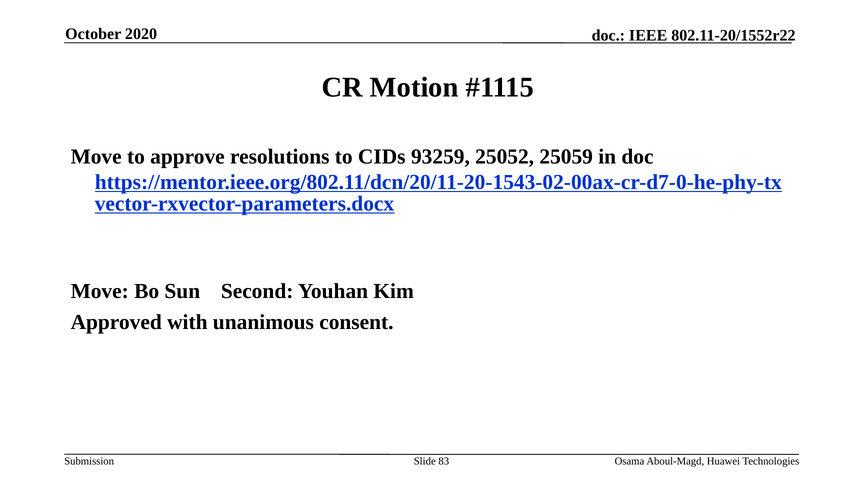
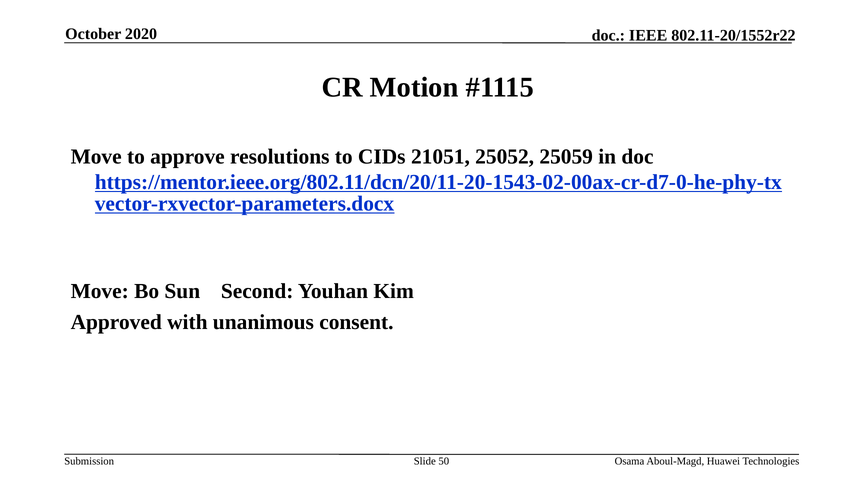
93259: 93259 -> 21051 (440, 157)
83: 83 -> 50 (444, 462)
